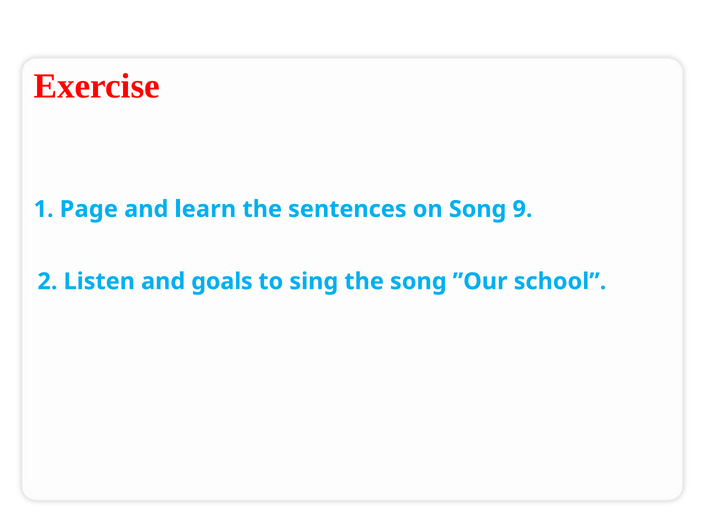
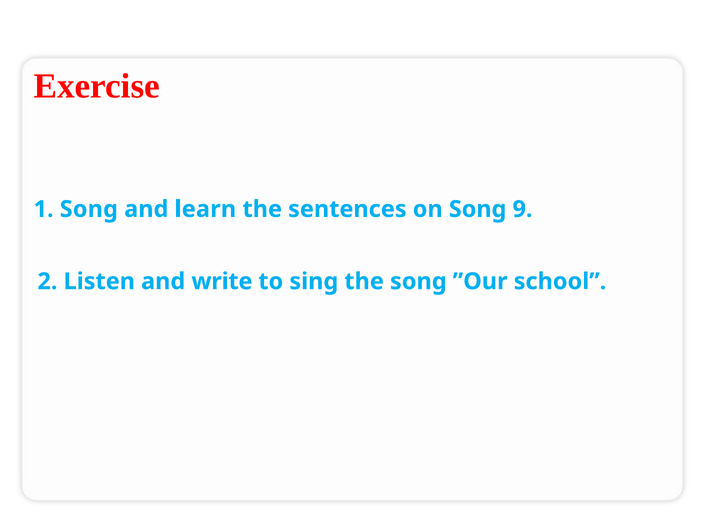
1 Page: Page -> Song (89, 209)
goals: goals -> write (222, 281)
